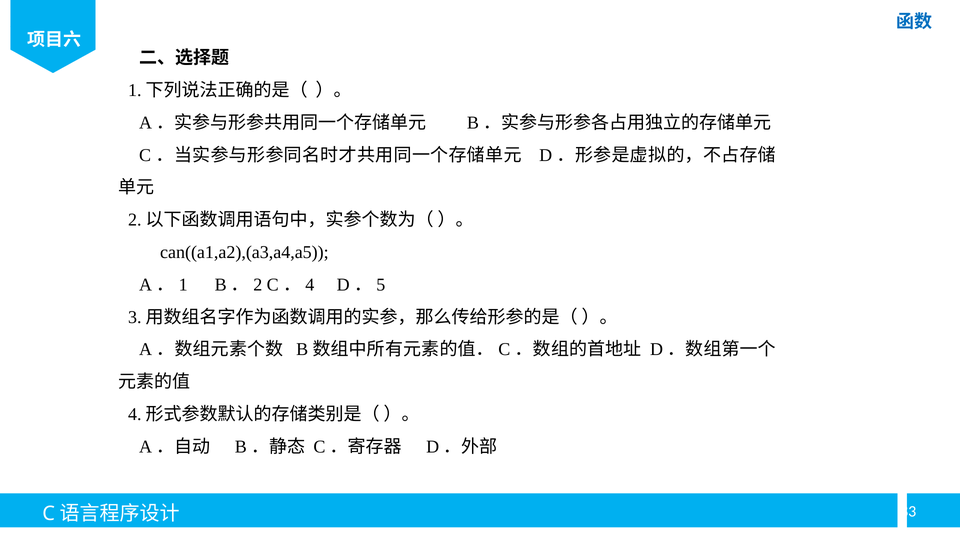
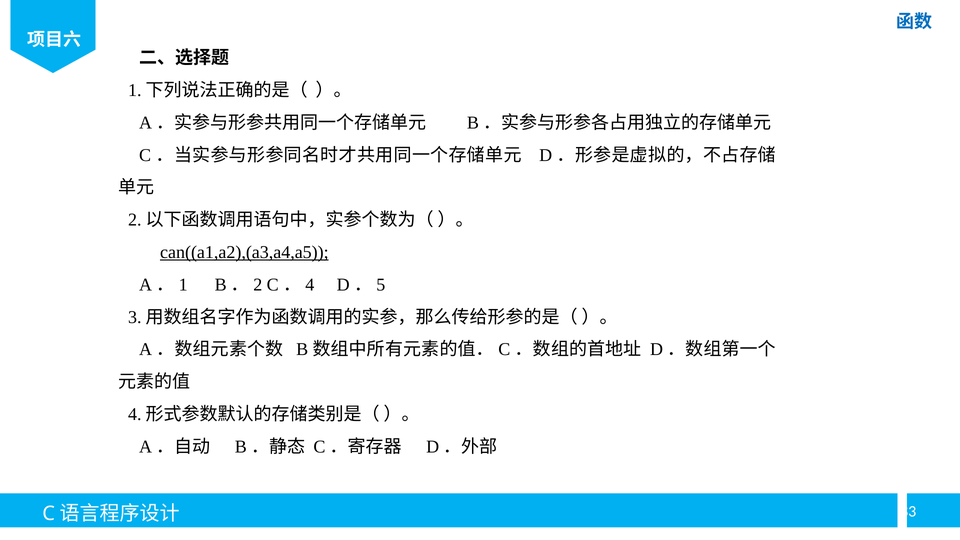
can((a1,a2),(a3,a4,a5 underline: none -> present (244, 252)
